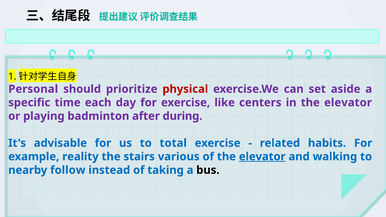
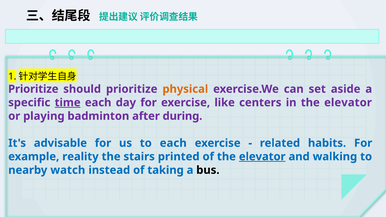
Personal: Personal -> Prioritize (33, 89)
physical colour: red -> orange (185, 89)
time underline: none -> present (68, 103)
to total: total -> each (173, 143)
various: various -> printed (179, 157)
follow: follow -> watch (68, 170)
